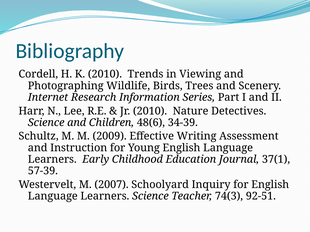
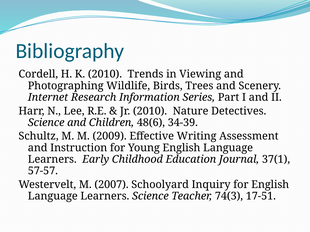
57-39: 57-39 -> 57-57 (43, 171)
92-51: 92-51 -> 17-51 (261, 197)
